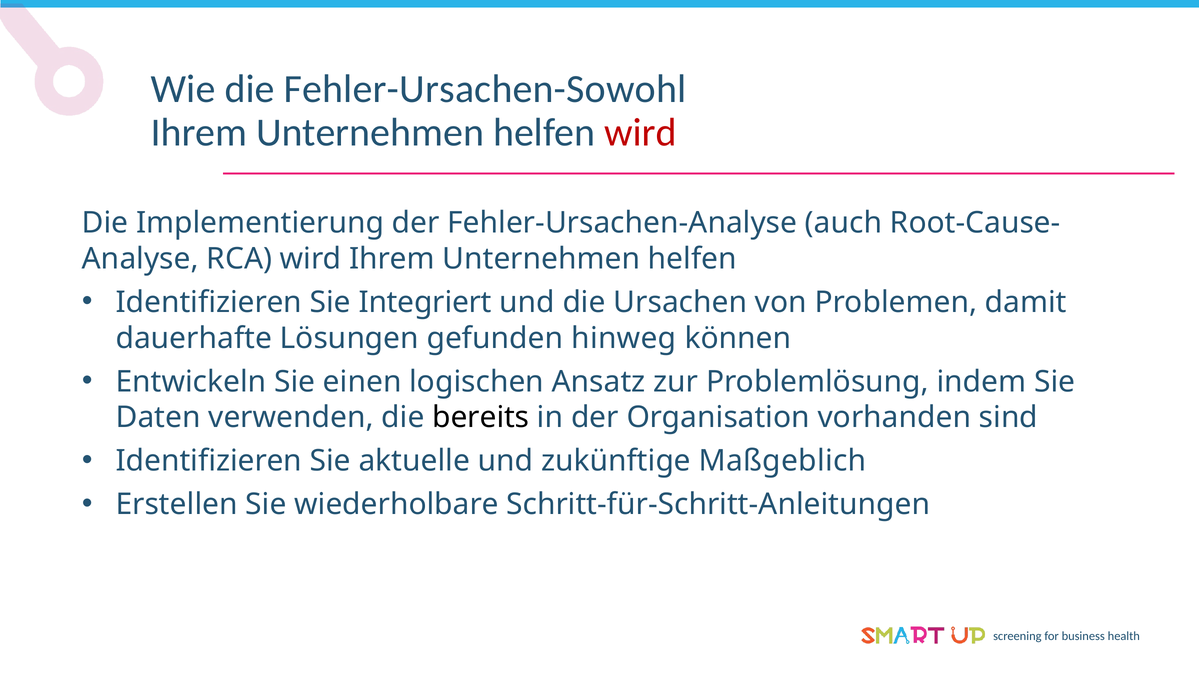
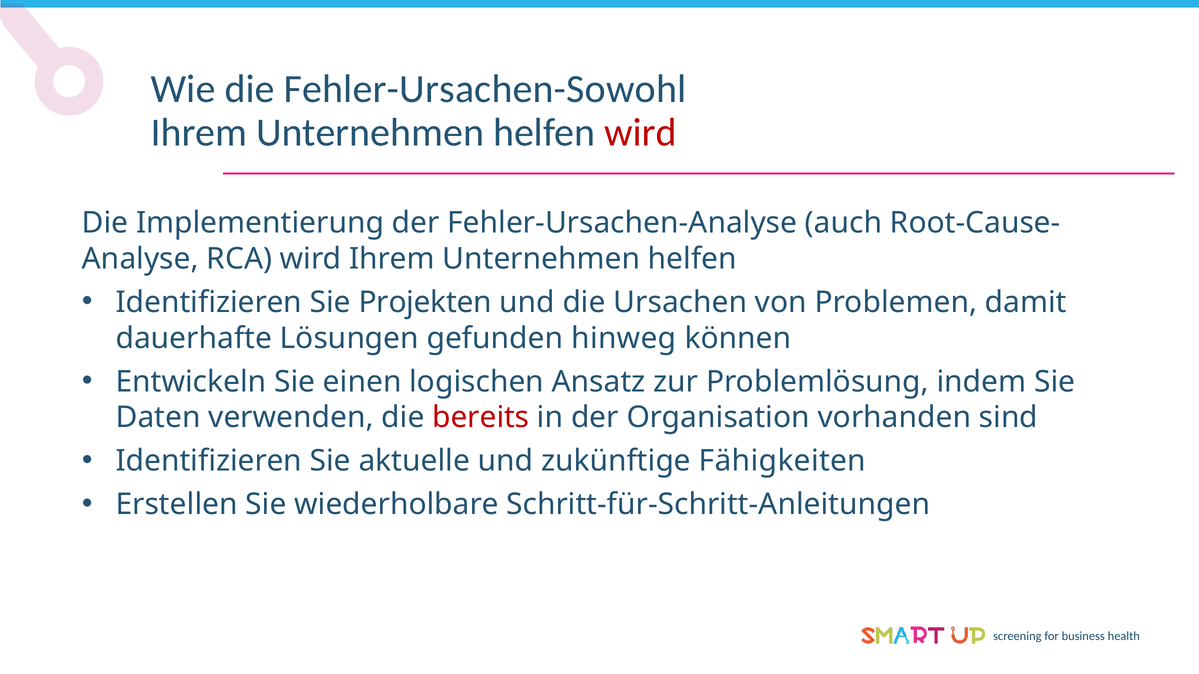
Integriert: Integriert -> Projekten (425, 302)
bereits colour: black -> red (481, 418)
Maßgeblich: Maßgeblich -> Fähigkeiten (782, 461)
